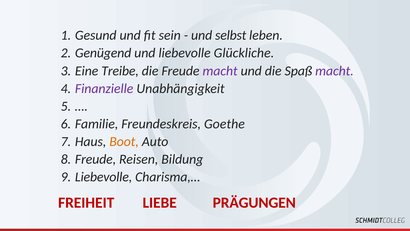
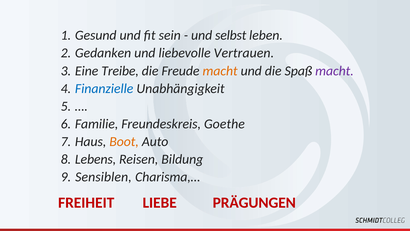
Genügend: Genügend -> Gedanken (103, 53)
Glückliche: Glückliche -> Vertrauen (244, 53)
macht colour: purple -> orange (220, 71)
Finanzielle colour: purple -> blue (104, 88)
Freude: Freude -> Lebens (96, 159)
Liebevolle: Liebevolle -> Sensiblen (103, 177)
